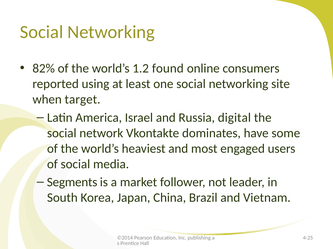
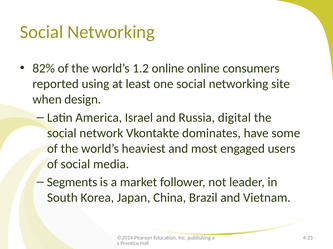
1.2 found: found -> online (168, 69)
target: target -> design (83, 100)
